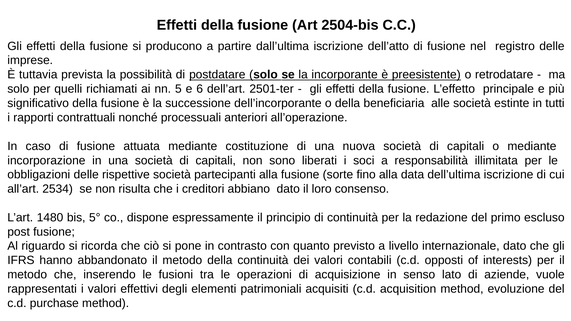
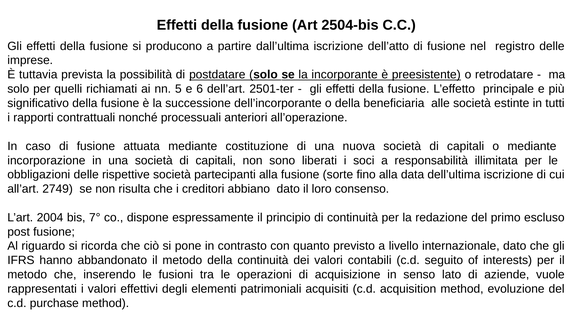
2534: 2534 -> 2749 (58, 189)
1480: 1480 -> 2004 (50, 218)
5°: 5° -> 7° (95, 218)
opposti: opposti -> seguito (444, 260)
